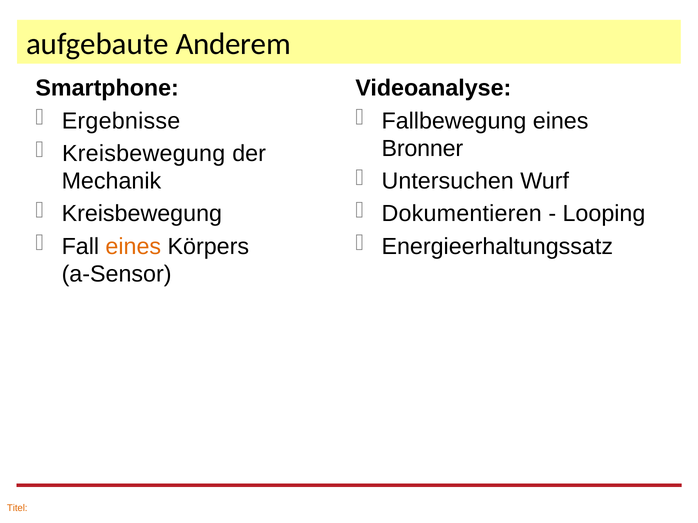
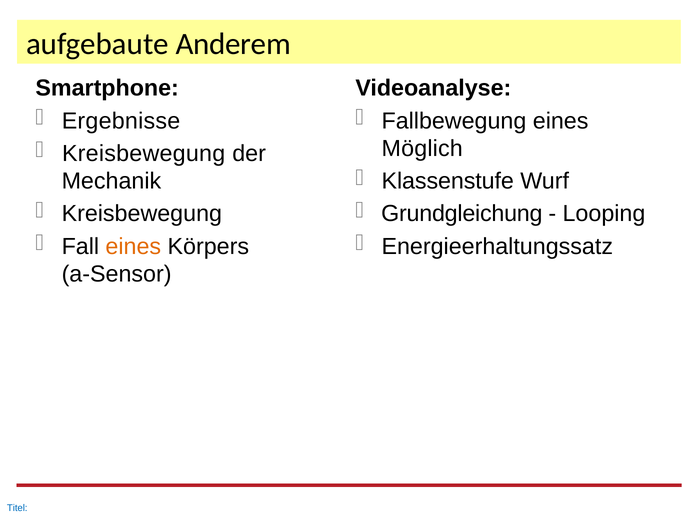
Bronner: Bronner -> Möglich (422, 149)
Untersuchen: Untersuchen -> Klassenstufe (448, 181)
Dokumentieren: Dokumentieren -> Grundgleichung (462, 214)
Titel colour: orange -> blue (17, 509)
